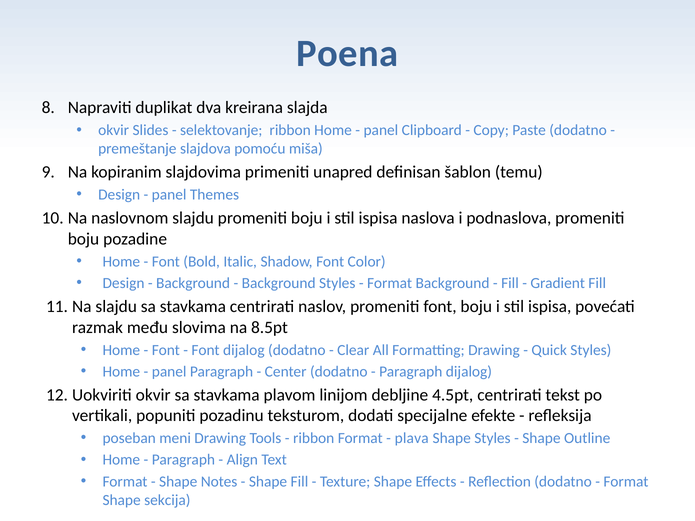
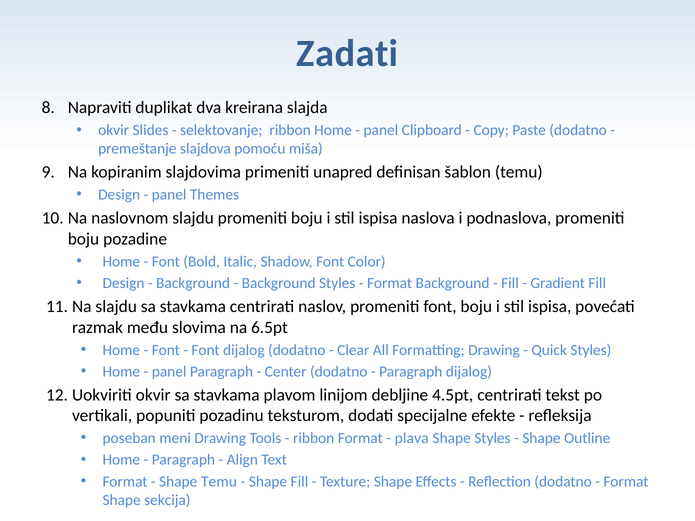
Poena: Poena -> Zadati (347, 54)
8.5pt: 8.5pt -> 6.5pt (269, 327)
Shape Notes: Notes -> Temu (219, 482)
